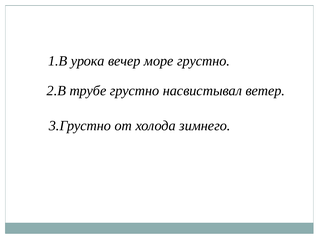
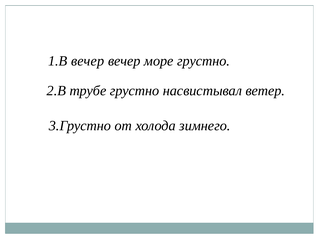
1.В урока: урока -> вечер (88, 61)
